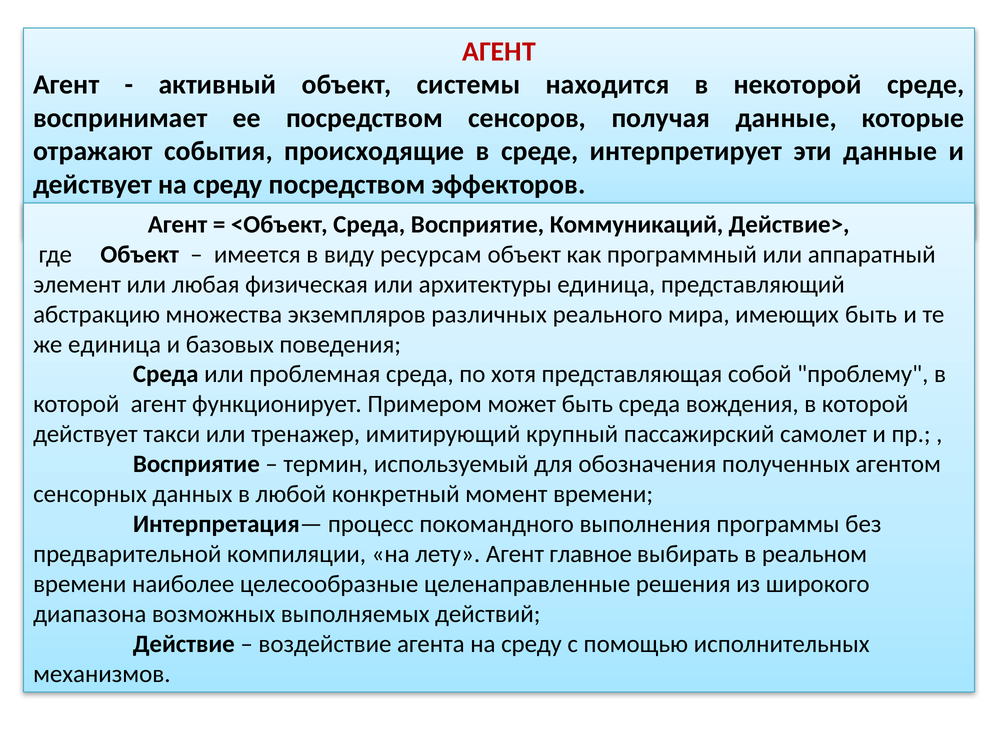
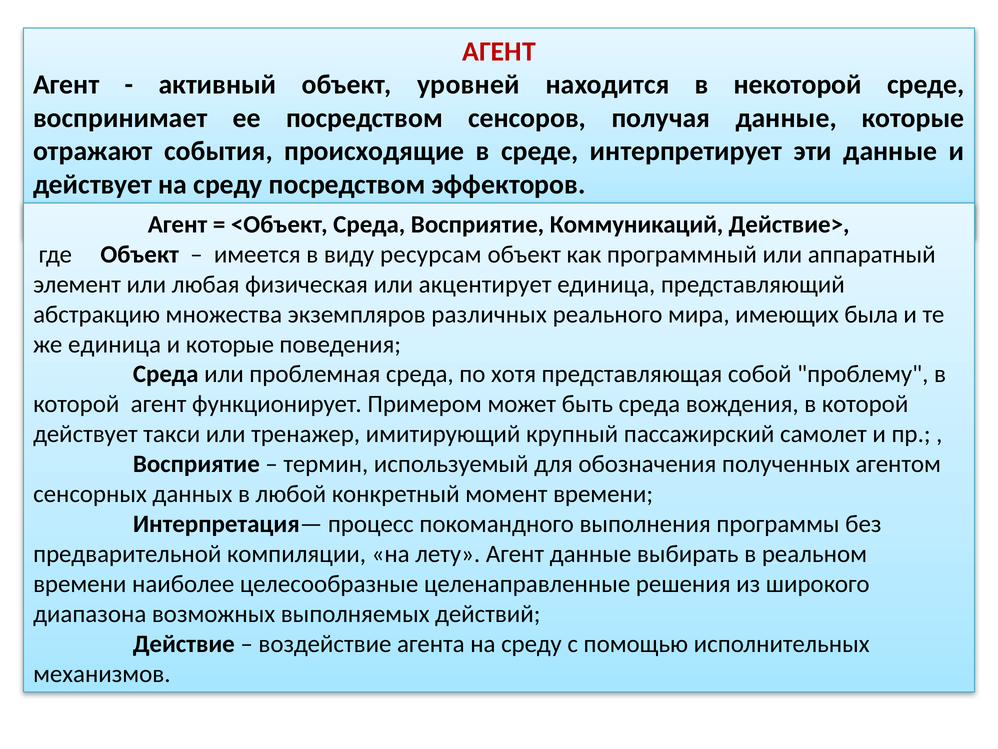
системы: системы -> уровней (468, 85)
архитектуры: архитектуры -> акцентирует (485, 284)
имеющих быть: быть -> была (871, 314)
и базовых: базовых -> которые (230, 344)
Агент главное: главное -> данные (591, 554)
